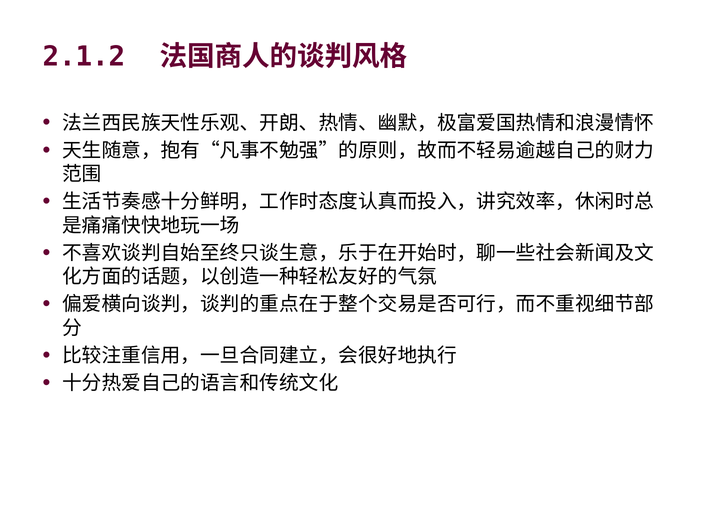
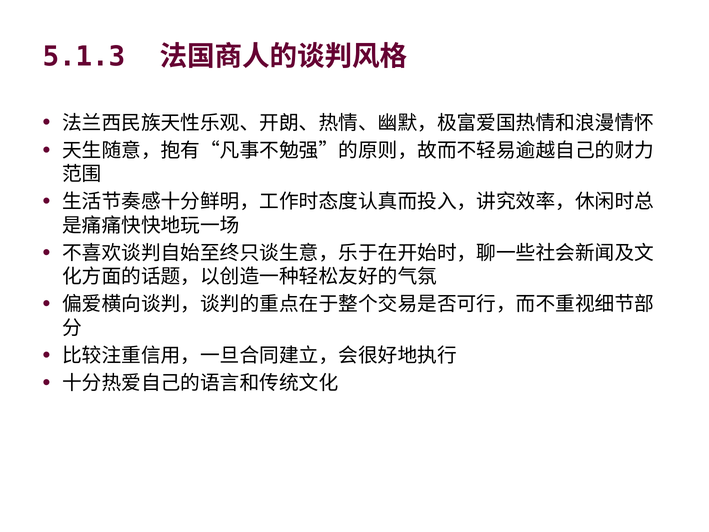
2.1.2: 2.1.2 -> 5.1.3 (84, 57)
